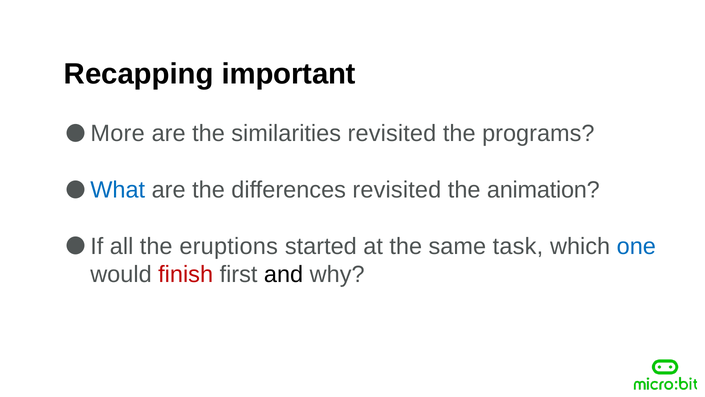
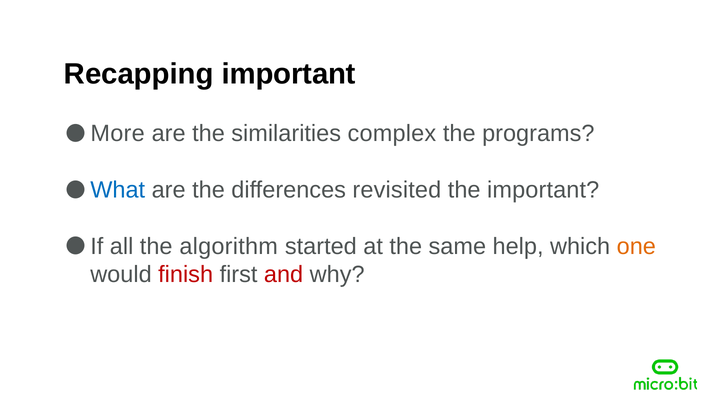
similarities revisited: revisited -> complex (392, 133)
the animation: animation -> important (543, 190)
eruptions: eruptions -> algorithm (229, 246)
task: task -> help (518, 246)
one colour: blue -> orange (636, 246)
and colour: black -> red (284, 274)
